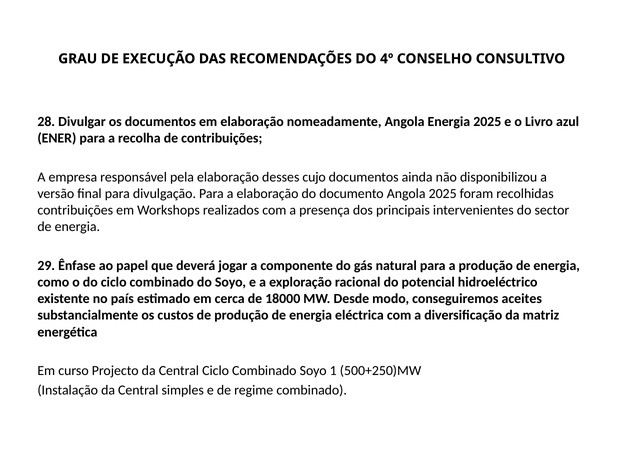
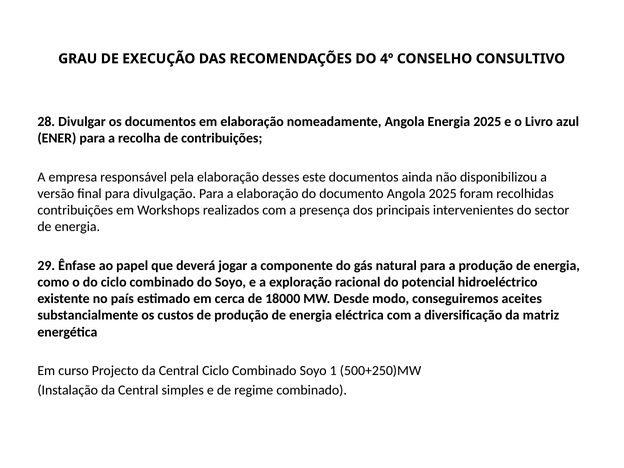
cujo: cujo -> este (314, 177)
